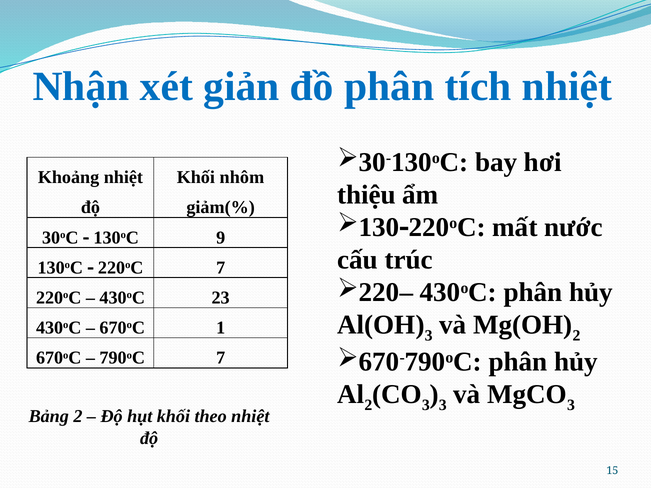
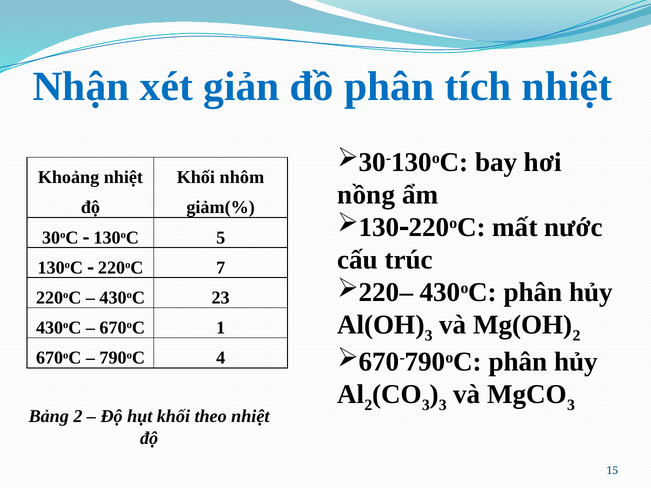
thiệu: thiệu -> nồng (366, 195)
9: 9 -> 5 (221, 238)
790oC 7: 7 -> 4 (221, 358)
